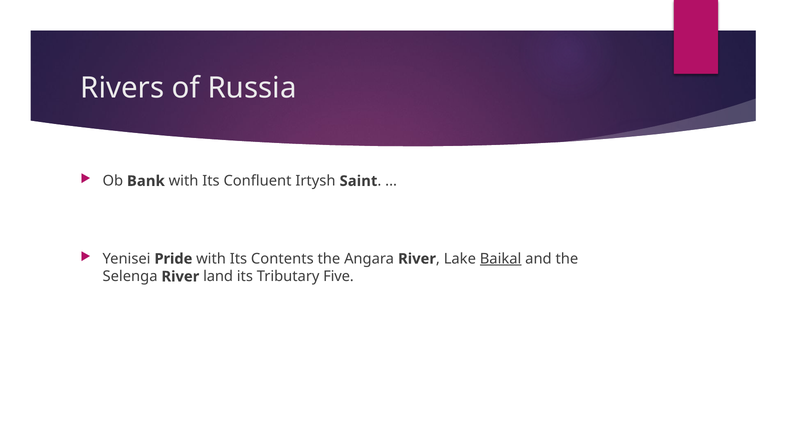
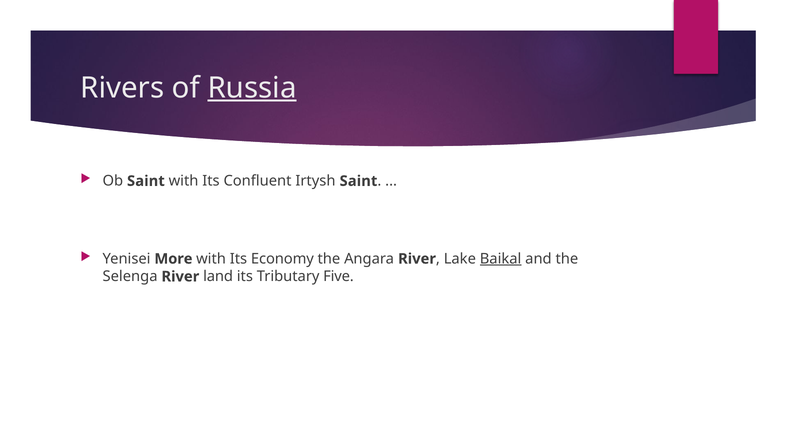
Russia underline: none -> present (252, 88)
Ob Bank: Bank -> Saint (146, 181)
Pride: Pride -> More (173, 259)
Contents: Contents -> Economy (282, 259)
